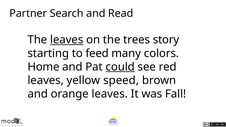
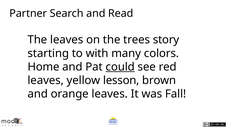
leaves underline: present -> none (67, 40)
feed: feed -> with (97, 53)
speed: speed -> lesson (121, 80)
